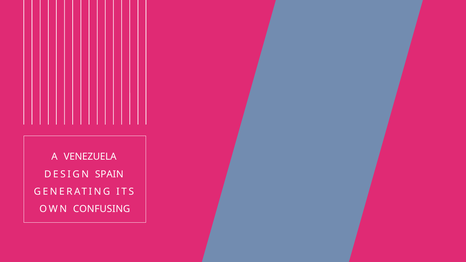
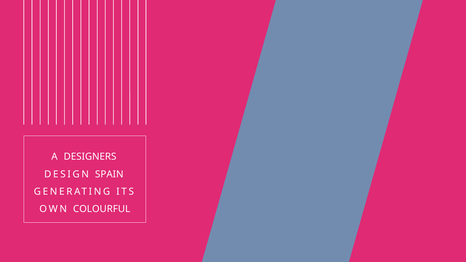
VENEZUELA: VENEZUELA -> DESIGNERS (90, 157)
CONFUSING: CONFUSING -> COLOURFUL (102, 209)
